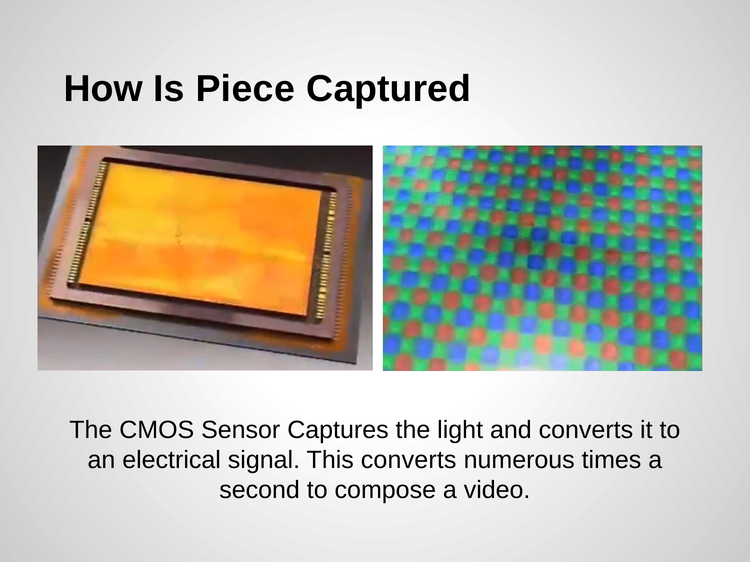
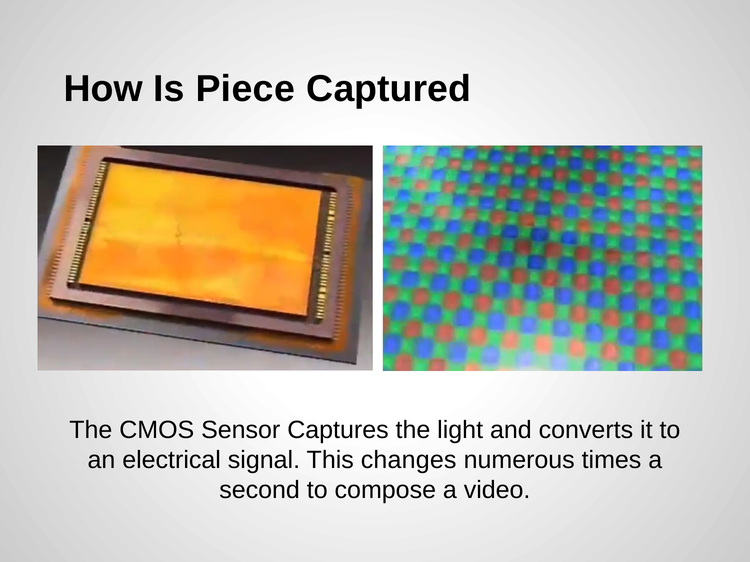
This converts: converts -> changes (409, 461)
